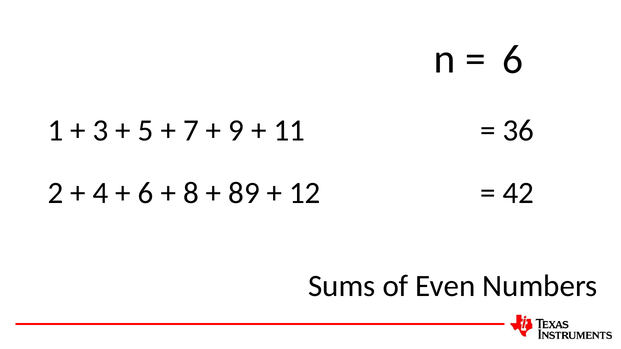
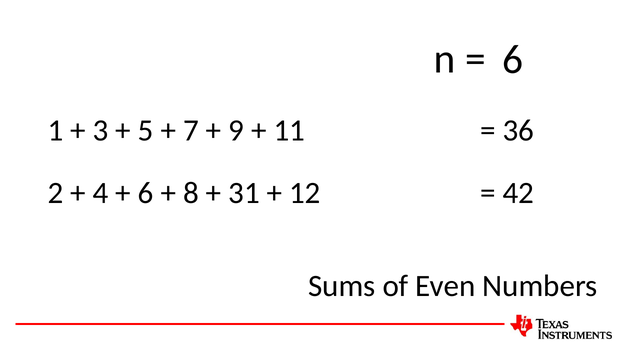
89: 89 -> 31 (244, 193)
